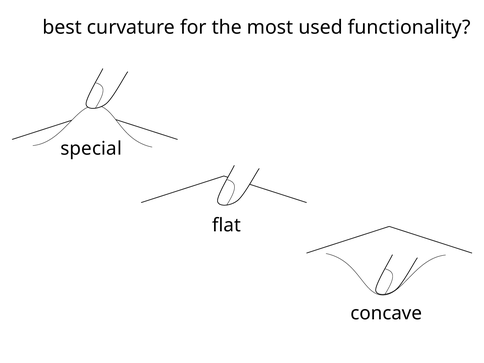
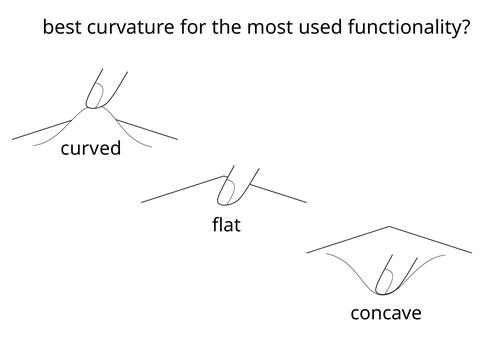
special: special -> curved (91, 149)
